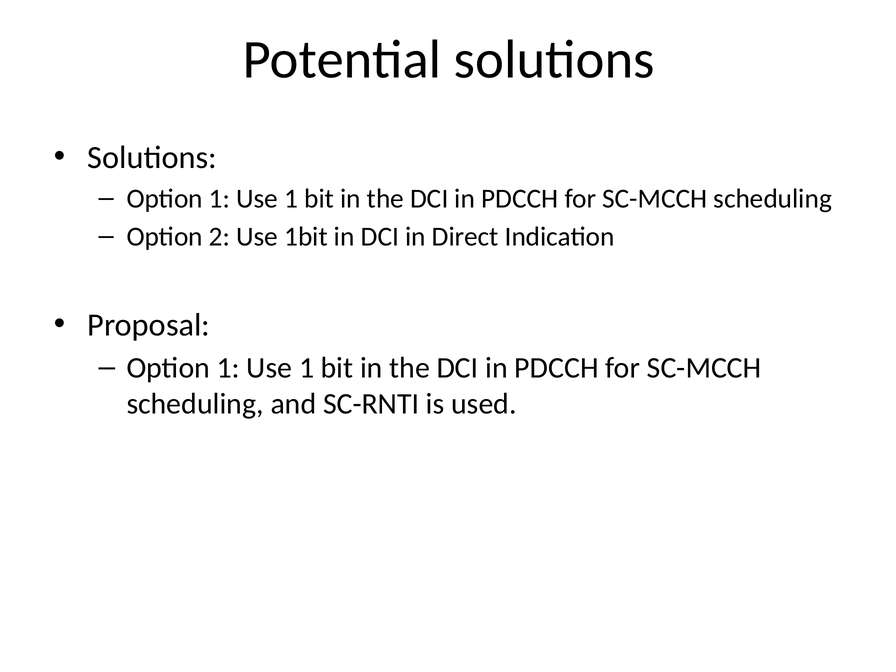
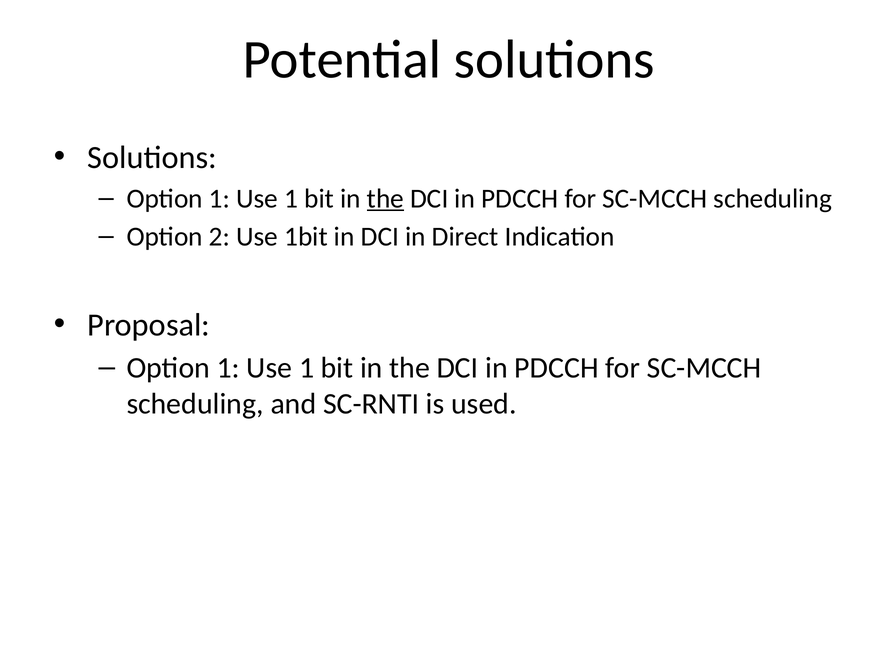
the underline: none -> present (385, 199)
